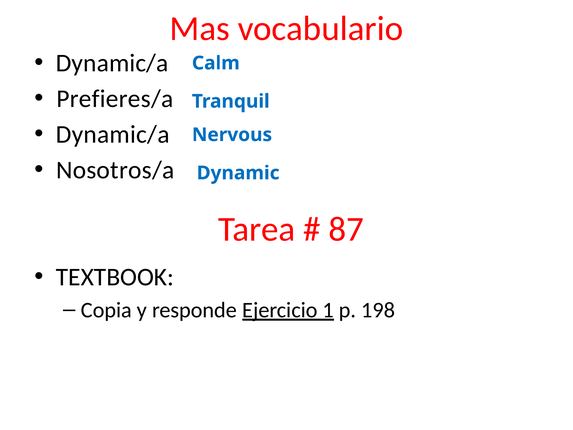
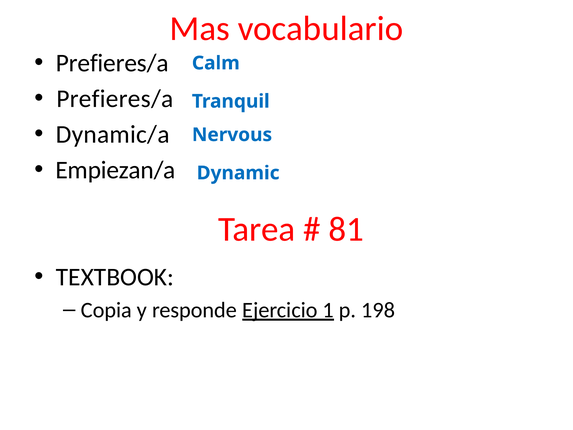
Dynamic/a: Dynamic/a -> Prefieres/a (112, 63)
Nosotros/a: Nosotros/a -> Empiezan/a (115, 170)
87: 87 -> 81 (346, 229)
